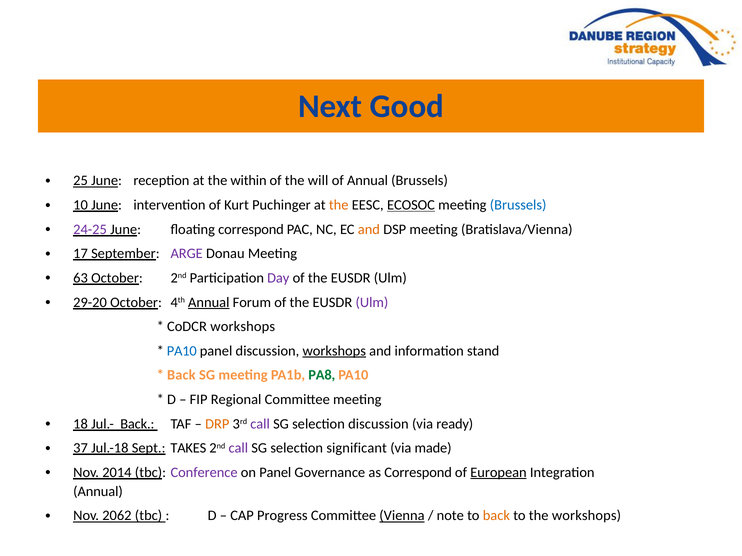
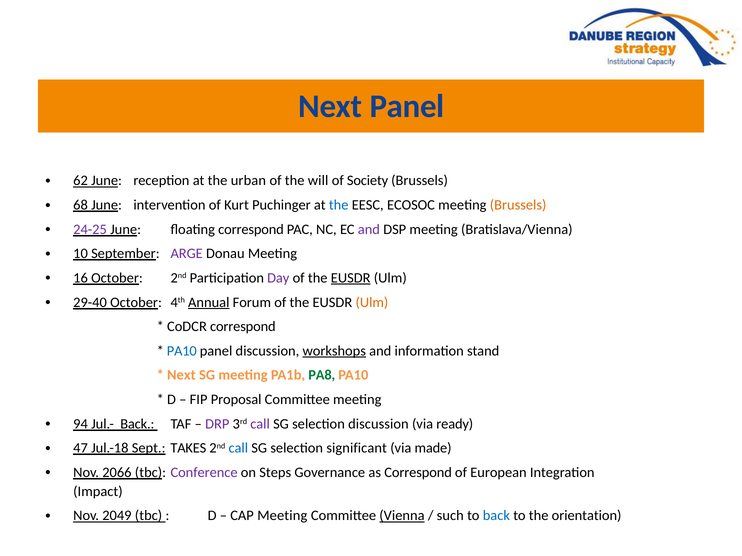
Next Good: Good -> Panel (407, 106)
25: 25 -> 62 (81, 181)
within: within -> urban (248, 181)
of Annual: Annual -> Society (368, 181)
10: 10 -> 68 (81, 205)
the colour: orange -> blue (339, 205)
ECOSOC underline: present -> none (411, 205)
Brussels colour: blue -> orange (518, 205)
and colour: orange -> purple (369, 230)
17: 17 -> 10 (81, 254)
63: 63 -> 16 (81, 278)
EUSDR underline: none -> present (351, 278)
29-20: 29-20 -> 29-40 (90, 303)
Ulm colour: purple -> orange (372, 303)
CoDCR workshops: workshops -> correspond (243, 327)
Back: Back -> Next (181, 376)
Regional: Regional -> Proposal (236, 400)
18: 18 -> 94 (81, 424)
DRP colour: orange -> purple (217, 424)
37: 37 -> 47 (81, 449)
call colour: purple -> blue (238, 449)
2014: 2014 -> 2066 (117, 473)
on Panel: Panel -> Steps (275, 473)
European underline: present -> none (498, 473)
Annual: Annual -> Impact (98, 492)
2062: 2062 -> 2049 (117, 516)
CAP Progress: Progress -> Meeting (282, 516)
note: note -> such (450, 516)
back colour: orange -> blue (496, 516)
the workshops: workshops -> orientation (587, 516)
